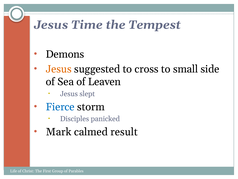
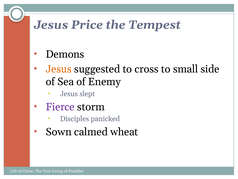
Time: Time -> Price (87, 25)
Leaven: Leaven -> Enemy (104, 82)
Fierce colour: blue -> purple (60, 107)
Mark: Mark -> Sown (59, 132)
result: result -> wheat (124, 132)
